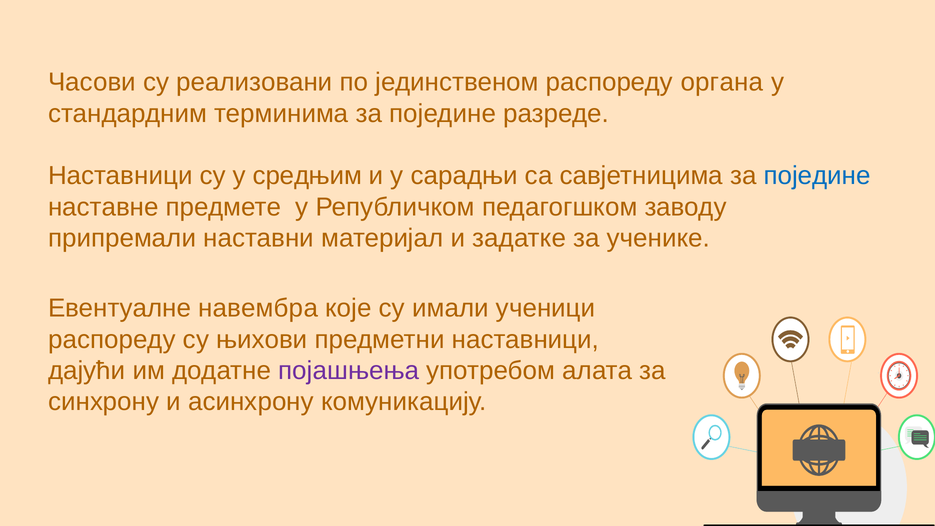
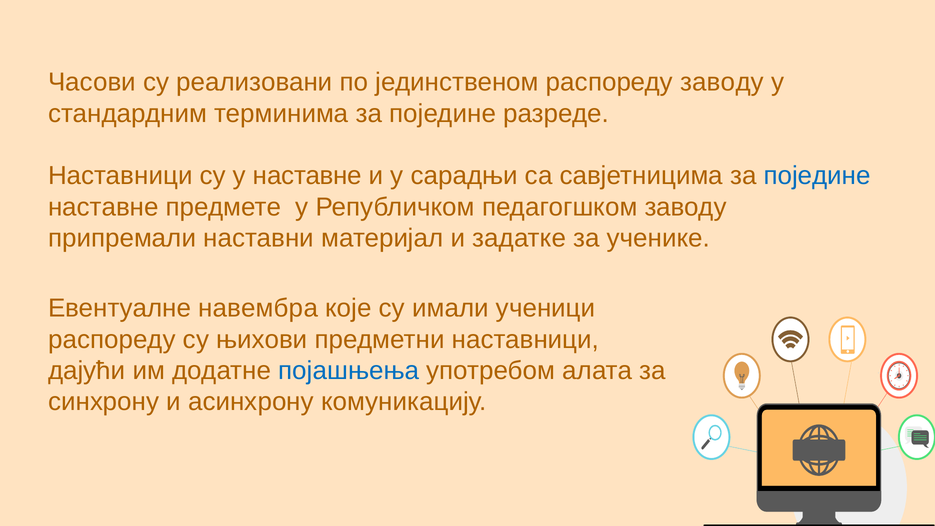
распореду органа: органа -> заводу (722, 82)
у средњим: средњим -> наставне (307, 176)
појашњења colour: purple -> blue (349, 371)
